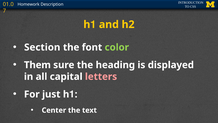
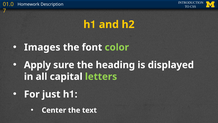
Section: Section -> Images (42, 47)
Them: Them -> Apply (37, 65)
letters colour: pink -> light green (101, 76)
